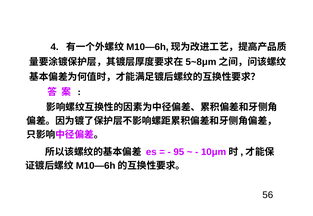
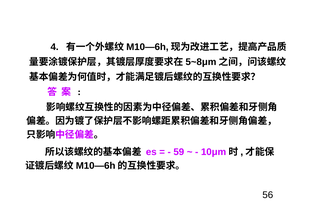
95: 95 -> 59 (179, 152)
